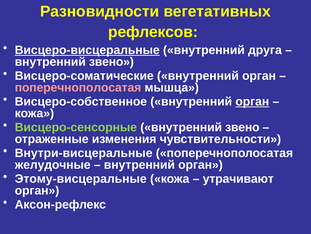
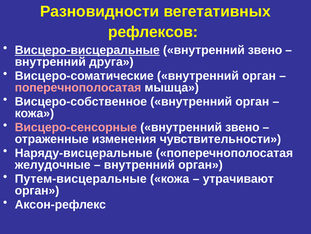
друга: друга -> звено (265, 50)
звено: звено -> друга (111, 62)
орган underline: present -> none (252, 101)
Висцеро-сенсорные colour: light green -> pink (76, 127)
Внутри-висцеральные: Внутри-висцеральные -> Наряду-висцеральные (84, 153)
Этому-висцеральные: Этому-висцеральные -> Путем-висцеральные (81, 178)
